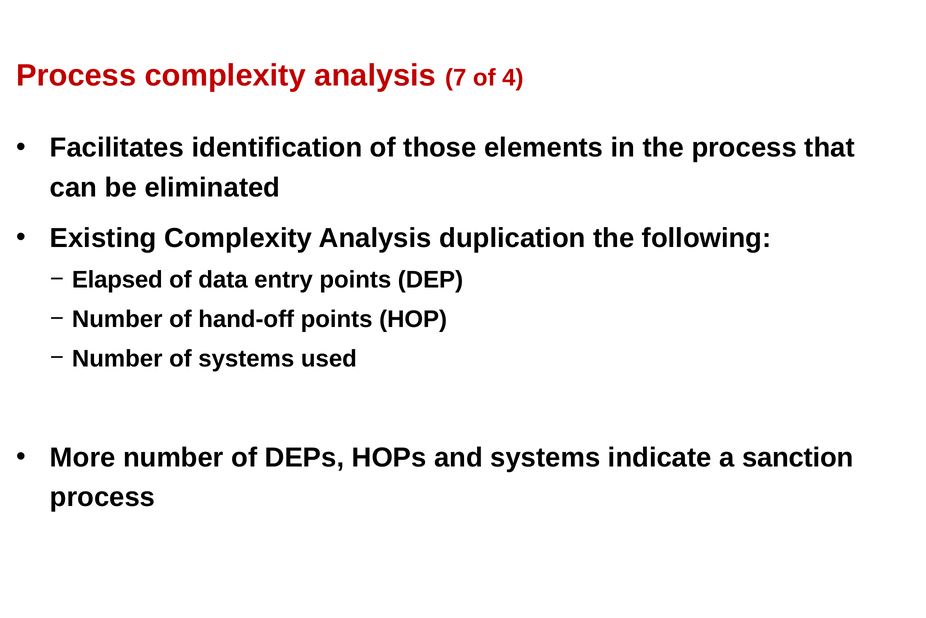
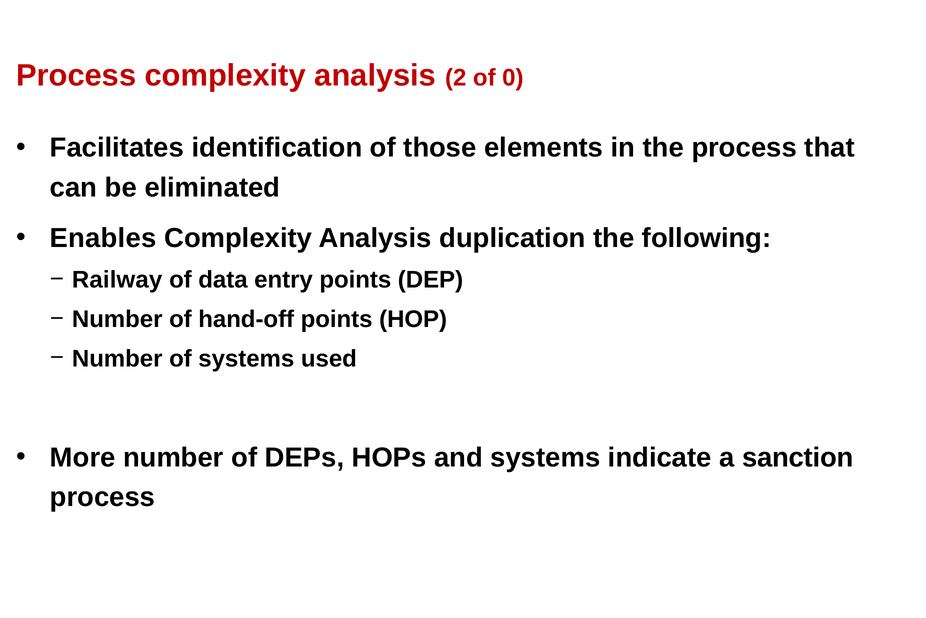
7: 7 -> 2 (456, 78)
4: 4 -> 0 (513, 78)
Existing: Existing -> Enables (103, 238)
Elapsed: Elapsed -> Railway (117, 280)
